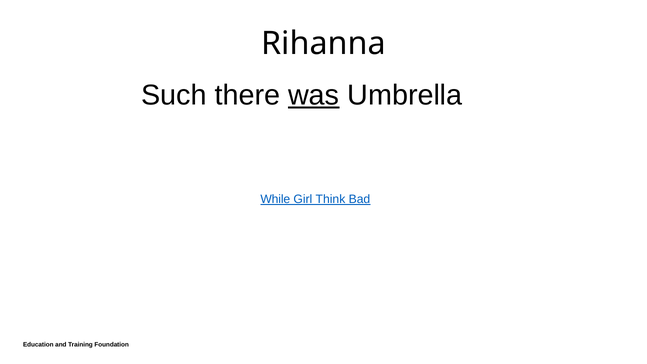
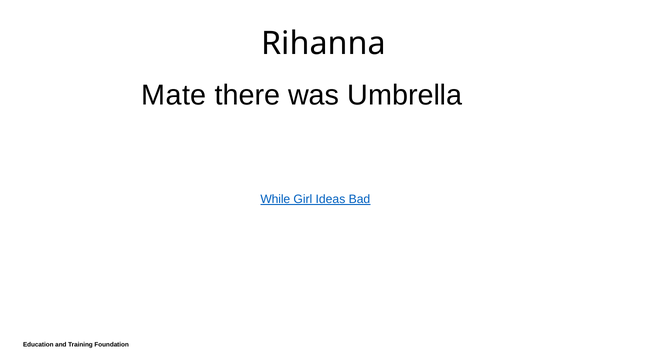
Such: Such -> Mate (174, 95)
was underline: present -> none (314, 95)
Think: Think -> Ideas (330, 199)
